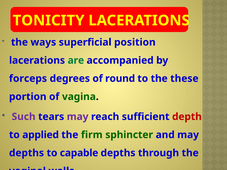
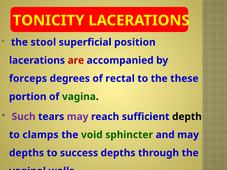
ways: ways -> stool (43, 42)
are colour: green -> red (76, 60)
round: round -> rectal (120, 79)
depth colour: red -> black (187, 117)
applied: applied -> clamps (40, 135)
firm: firm -> void (92, 135)
capable: capable -> success (79, 153)
